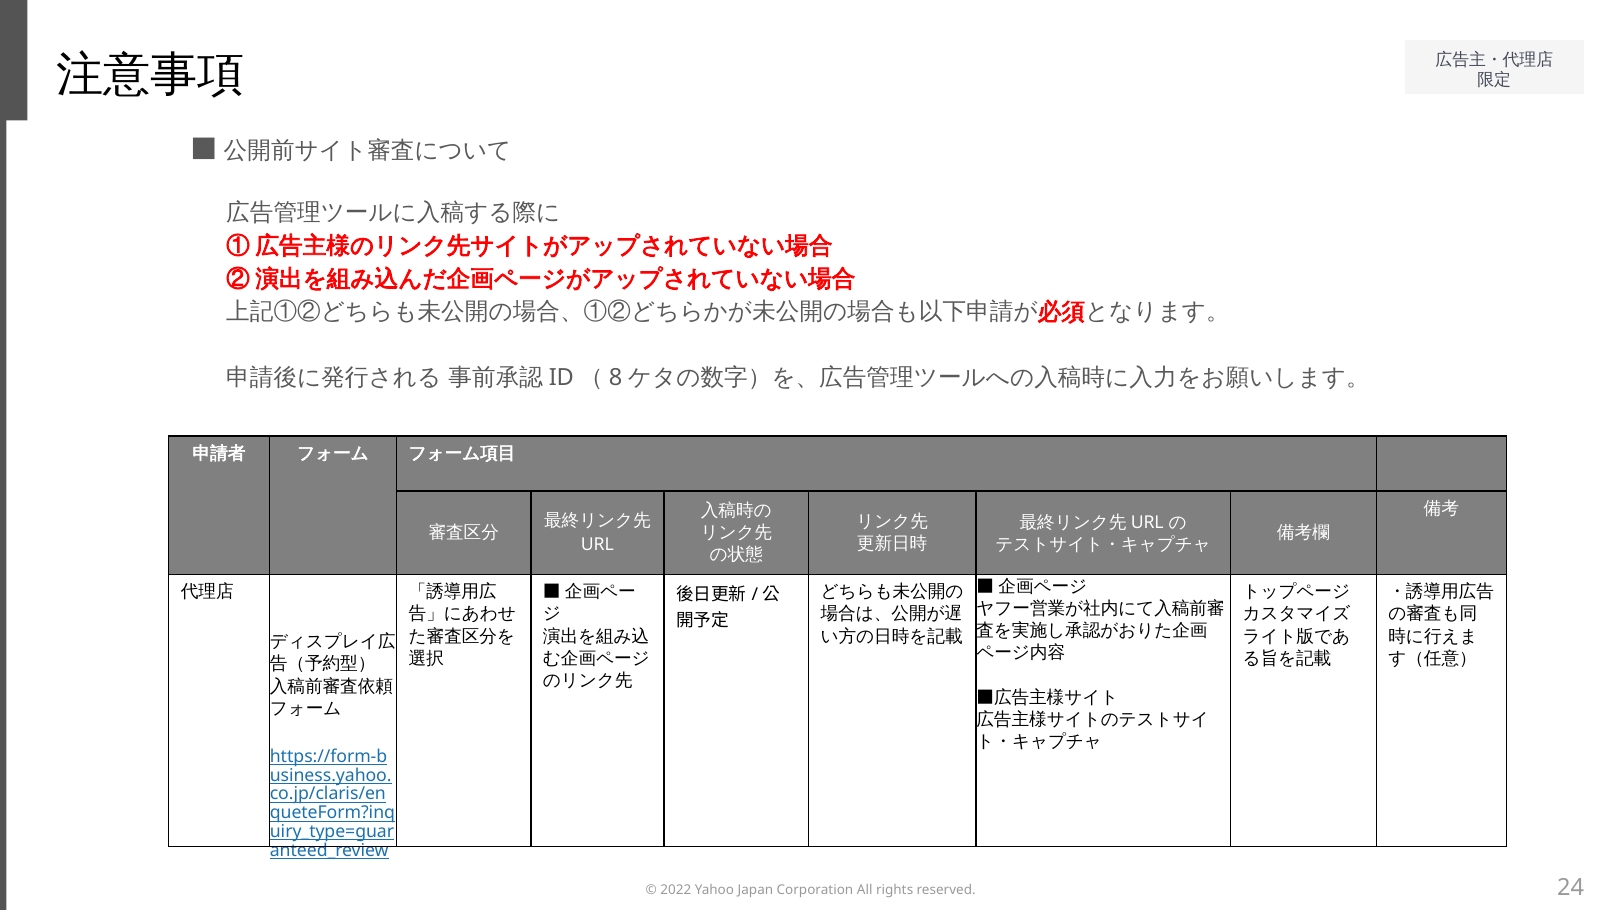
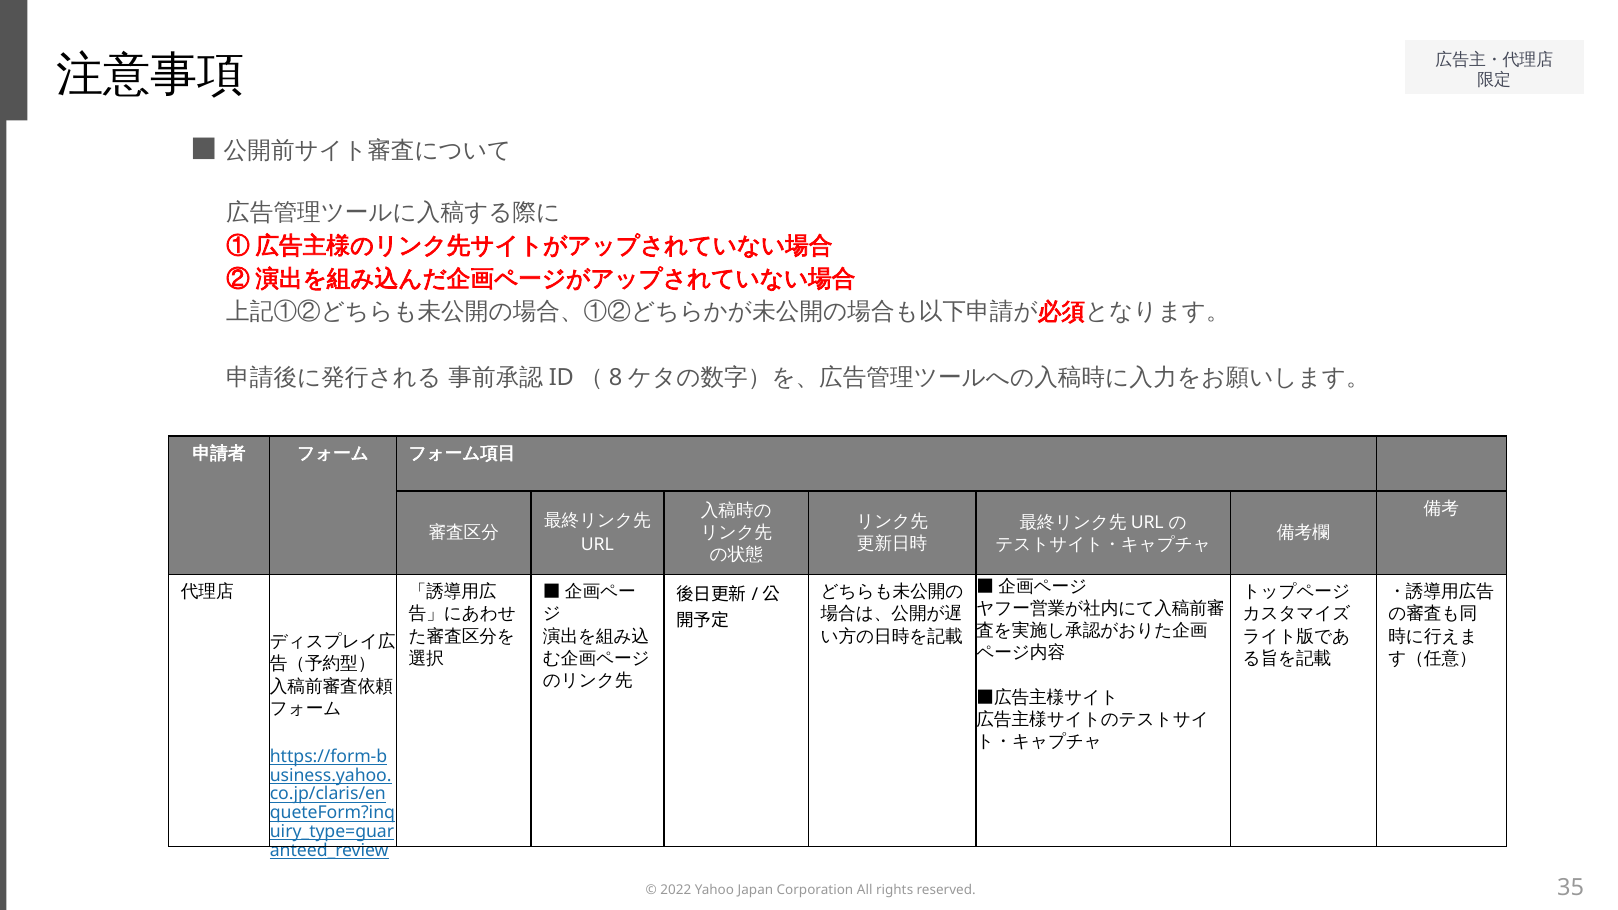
24: 24 -> 35 (1571, 888)
